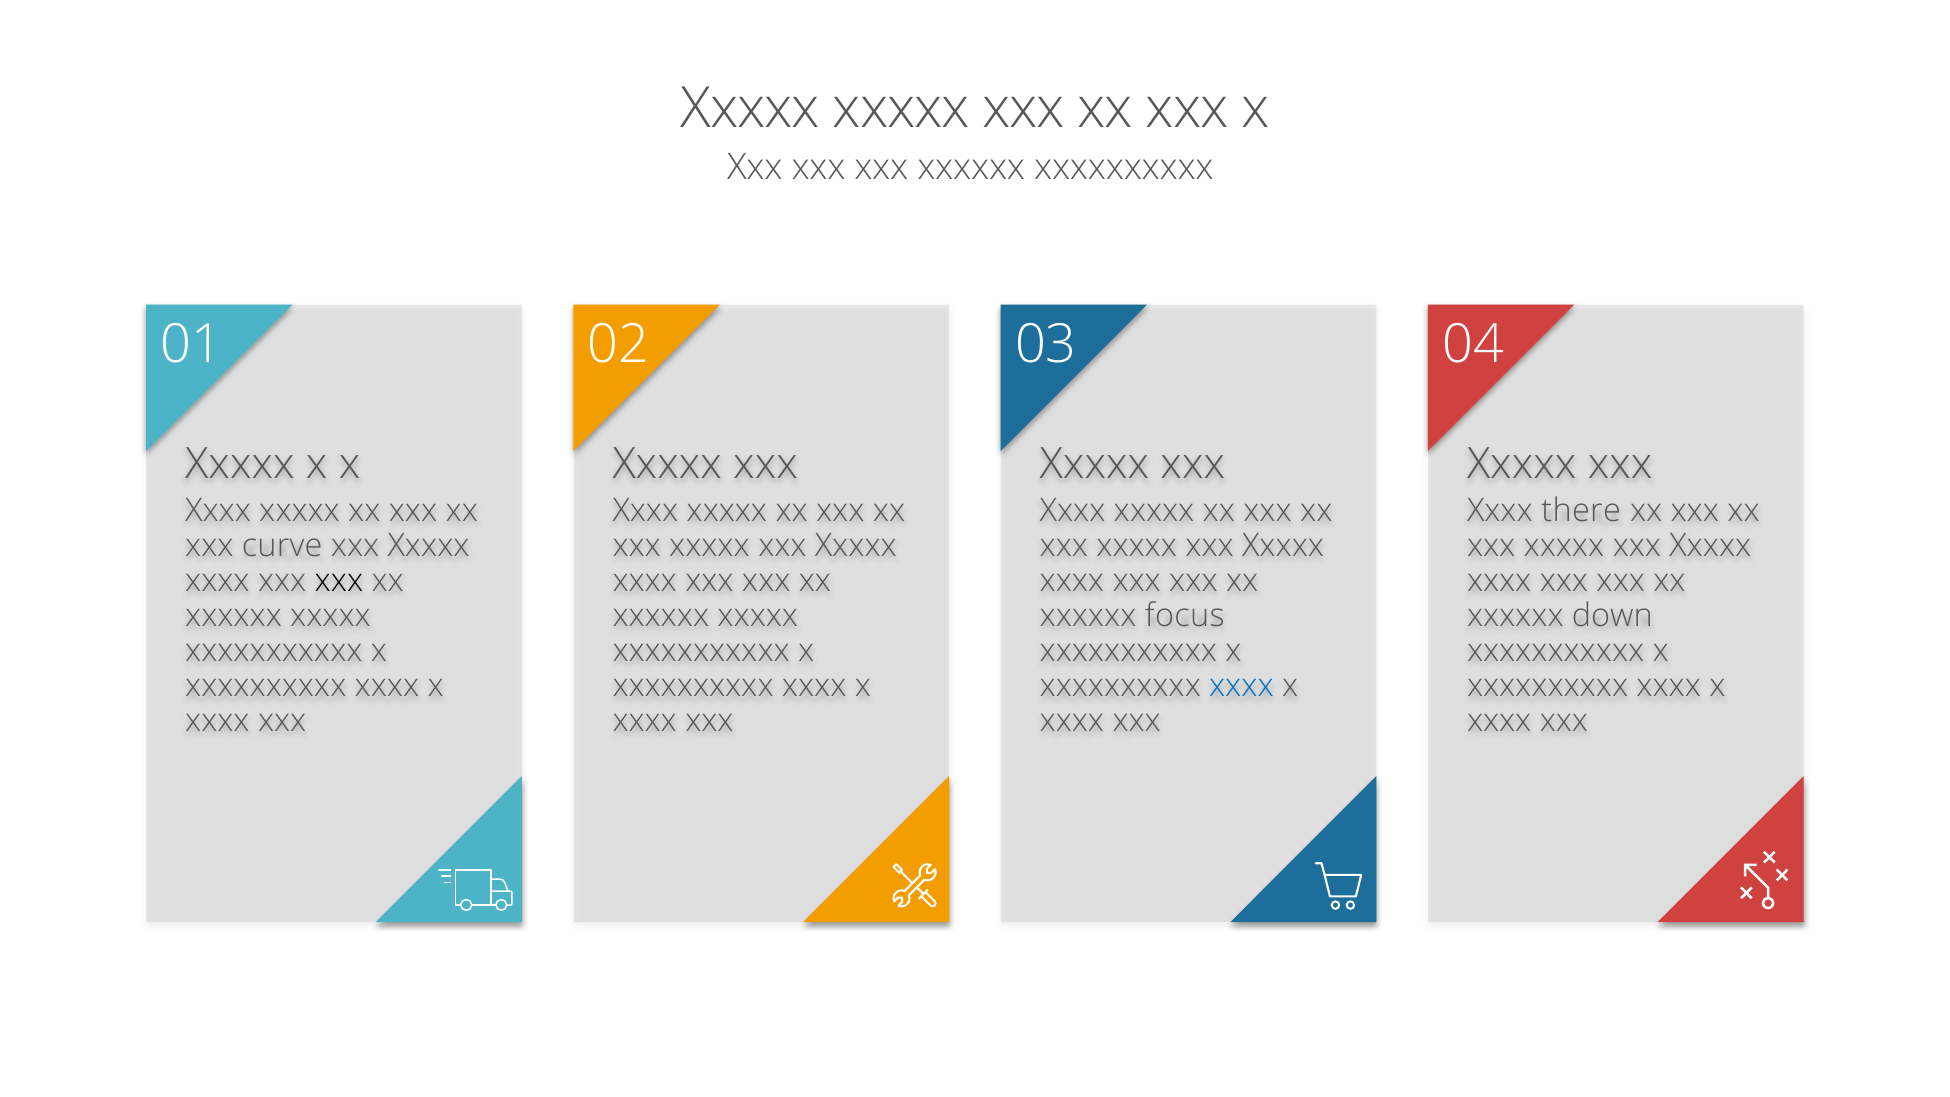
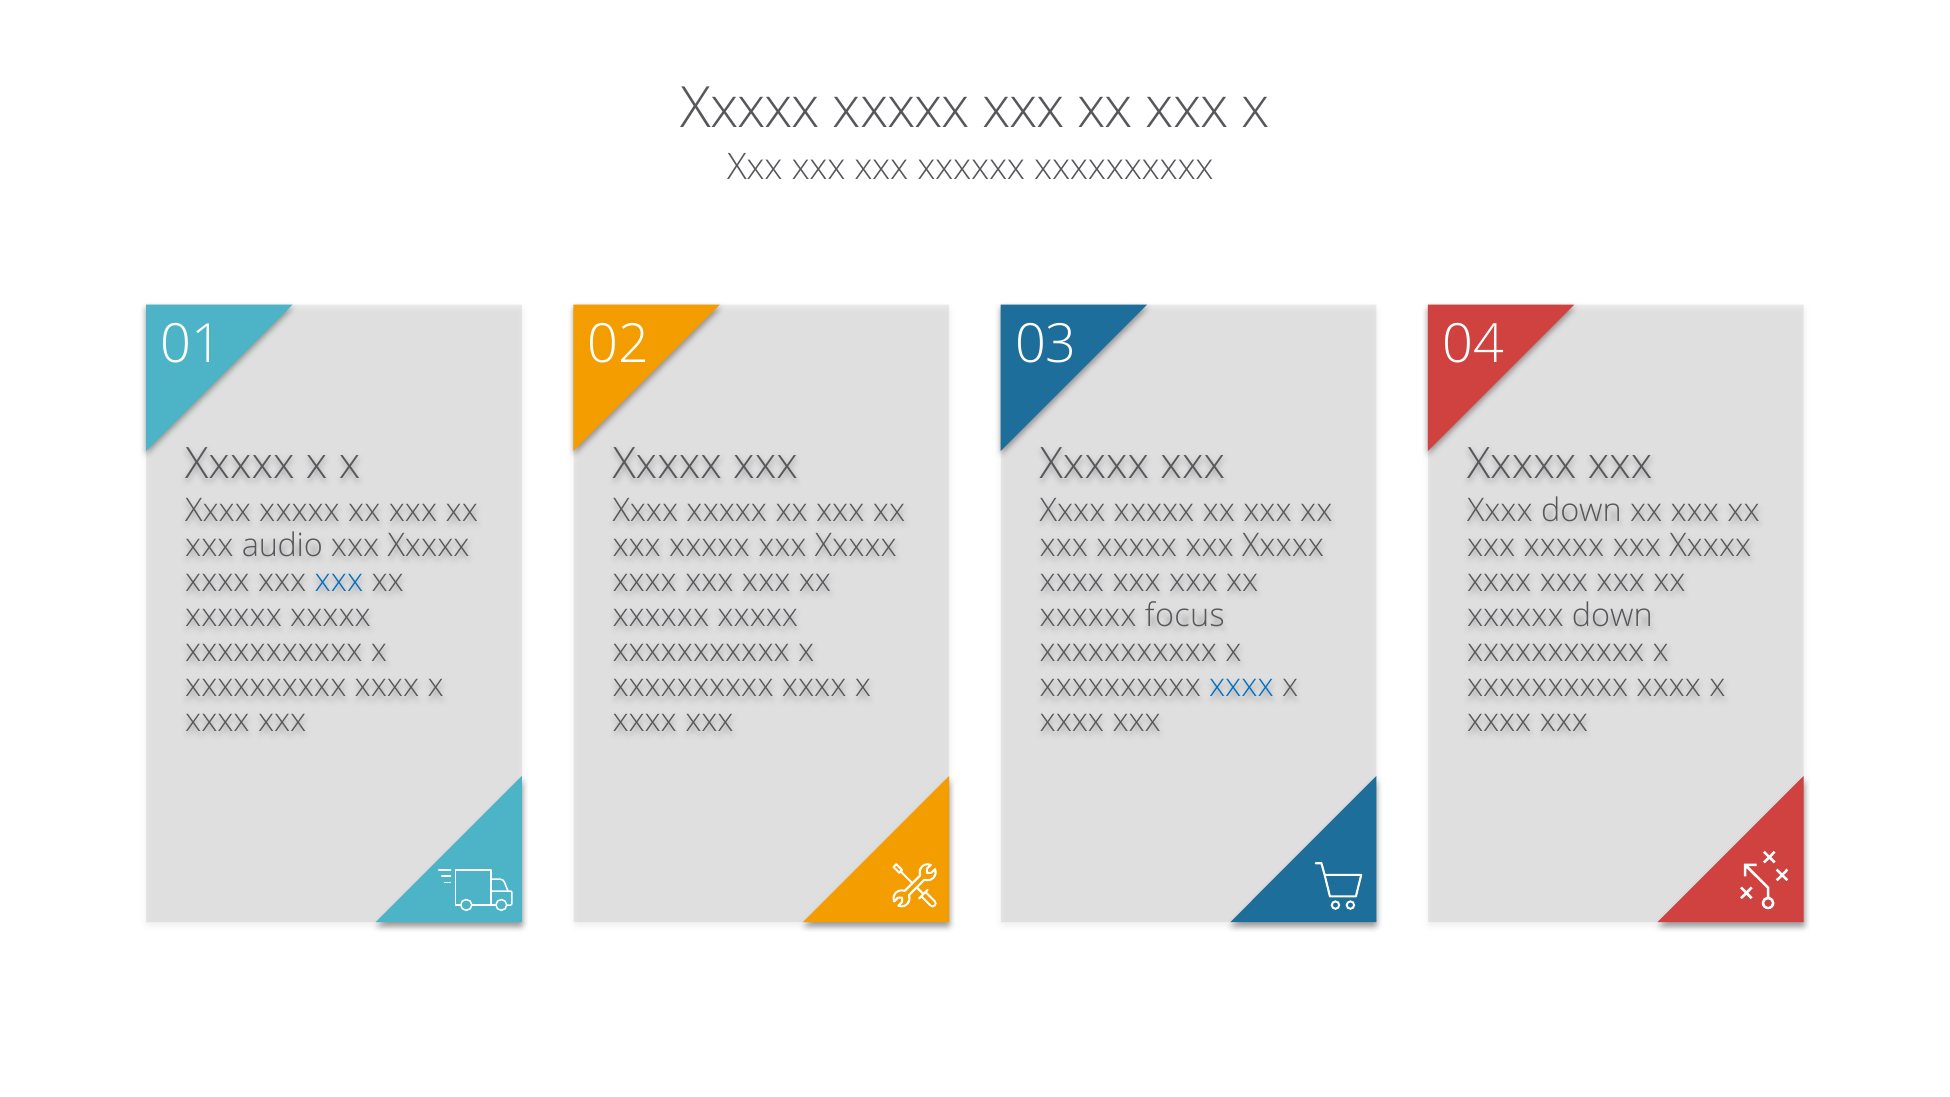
Xxxx there: there -> down (1581, 511)
curve: curve -> audio (282, 546)
xxx colour: black -> blue (339, 581)
